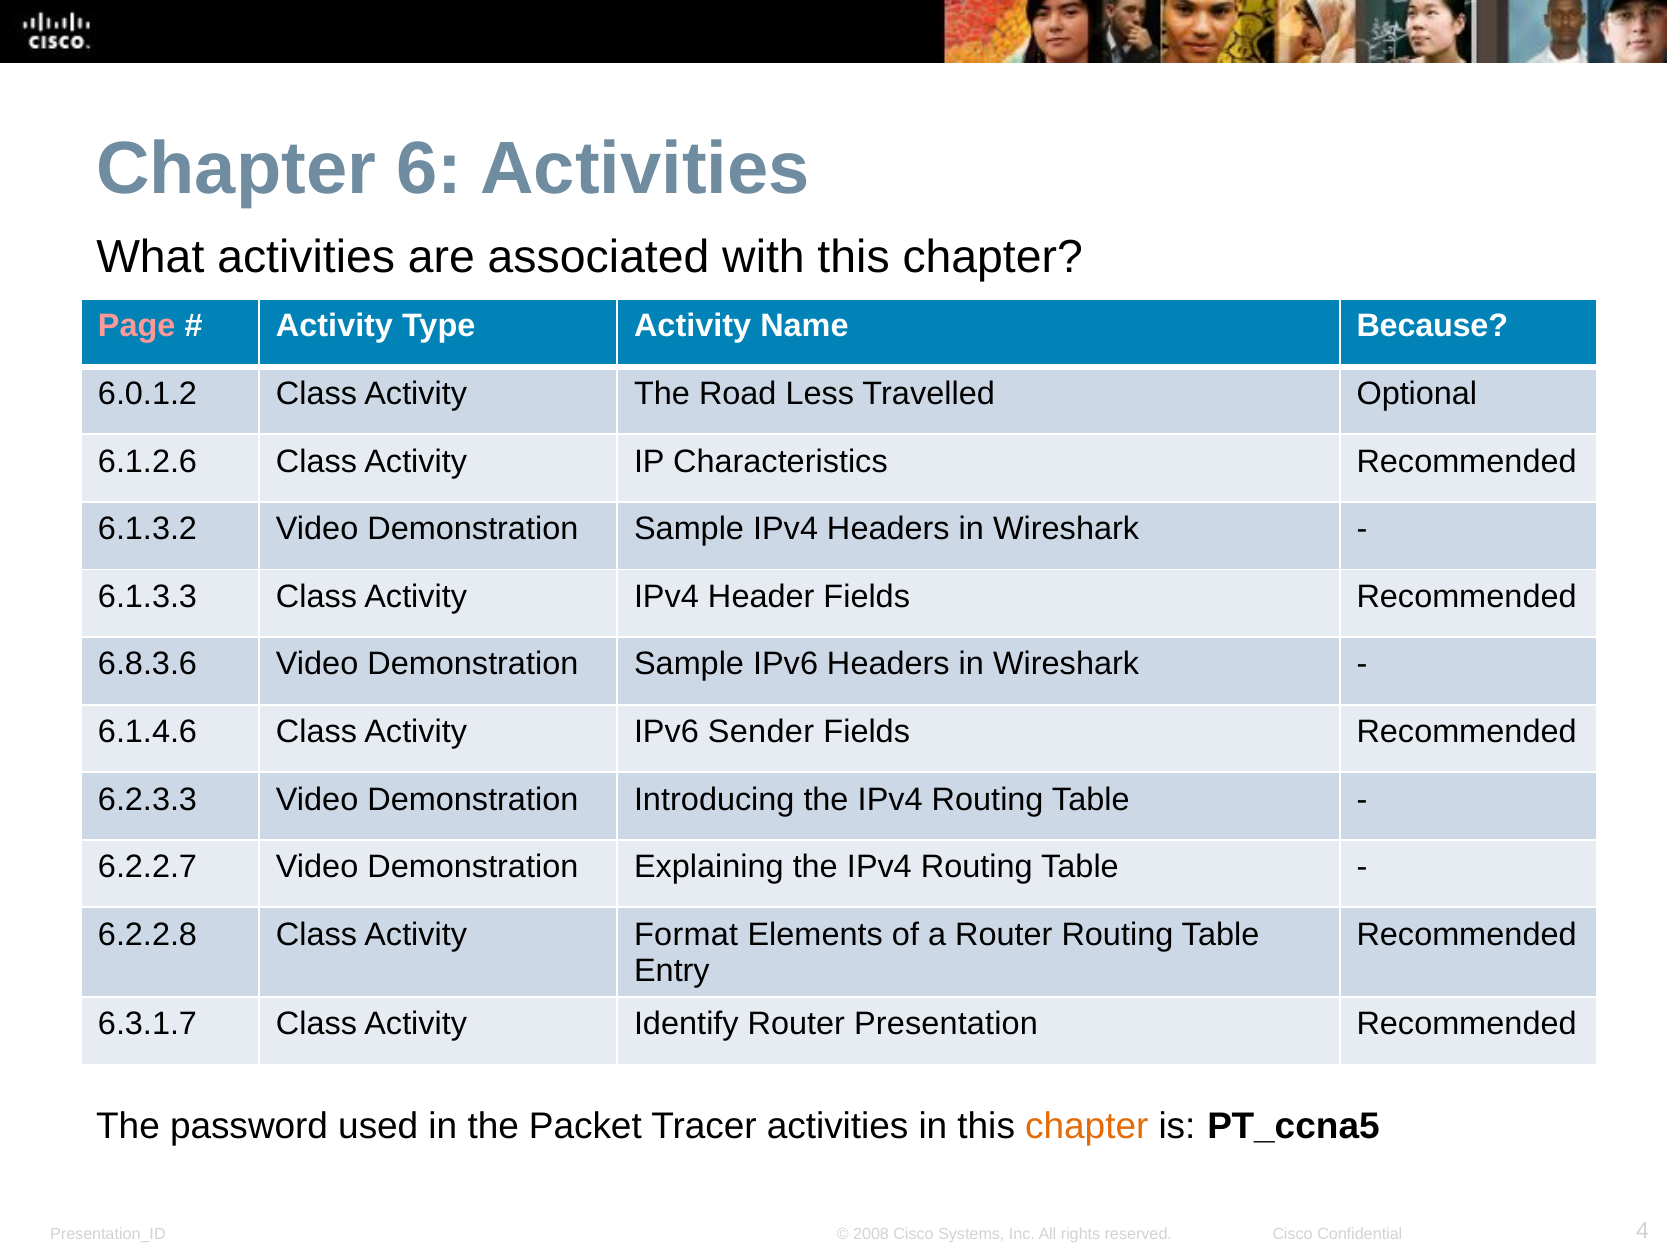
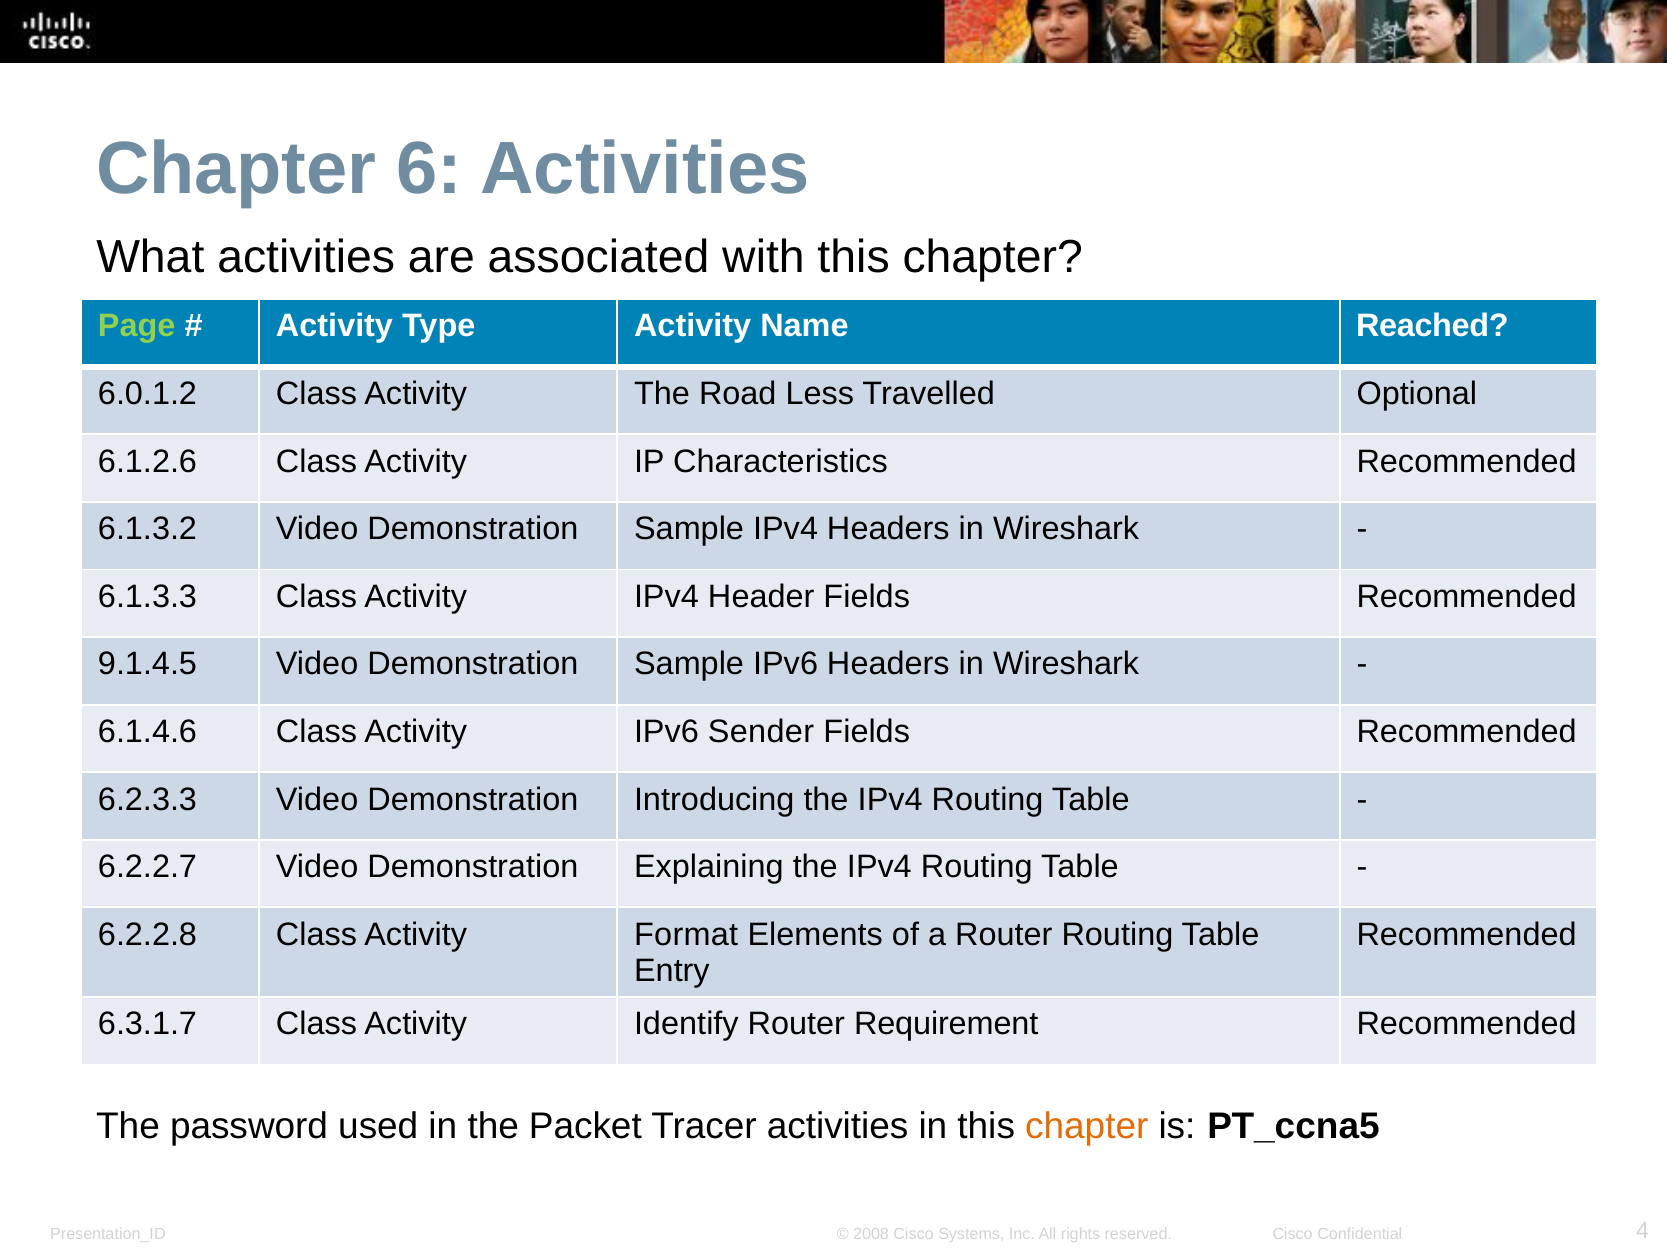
Page colour: pink -> light green (137, 326)
Because: Because -> Reached (1432, 326)
6.8.3.6: 6.8.3.6 -> 9.1.4.5 (147, 664)
Presentation: Presentation -> Requirement (946, 1024)
